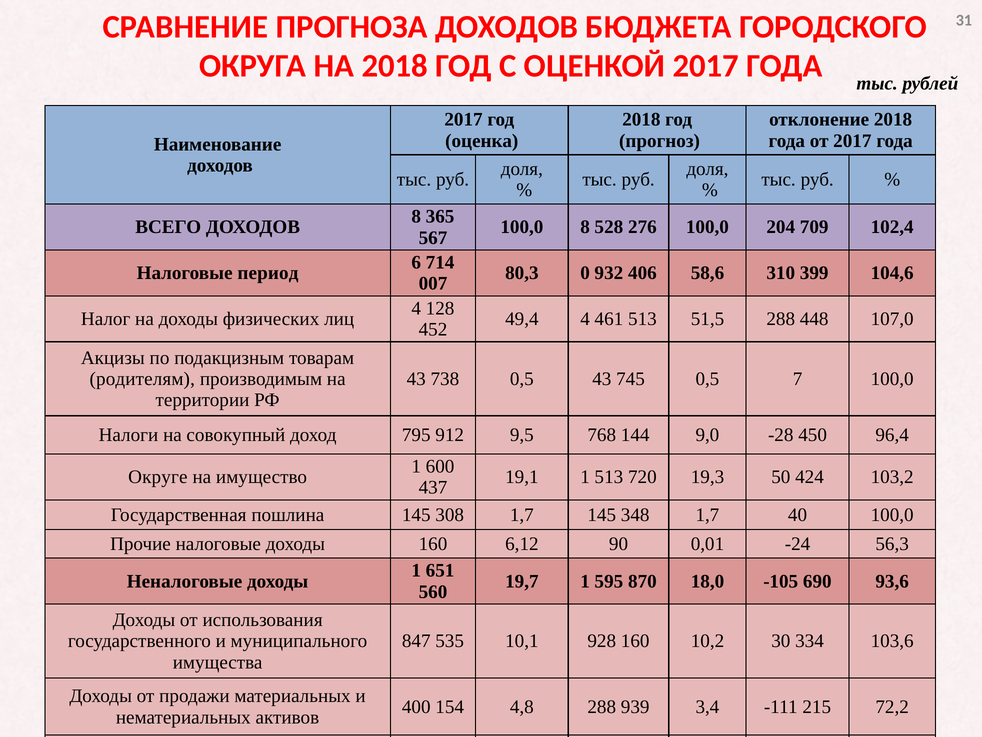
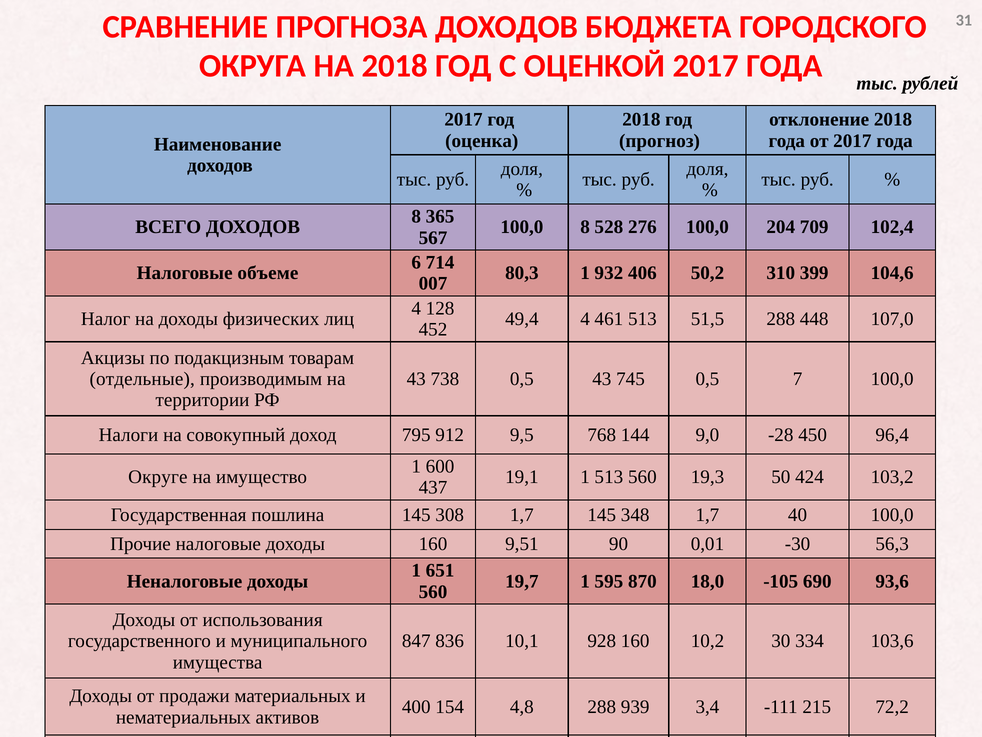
период: период -> объеме (268, 273)
80,3 0: 0 -> 1 (585, 273)
58,6: 58,6 -> 50,2 (707, 273)
родителям: родителям -> отдельные (142, 379)
513 720: 720 -> 560 (642, 477)
6,12: 6,12 -> 9,51 (522, 544)
0,01 -24: -24 -> -30 (798, 544)
535: 535 -> 836 (450, 641)
